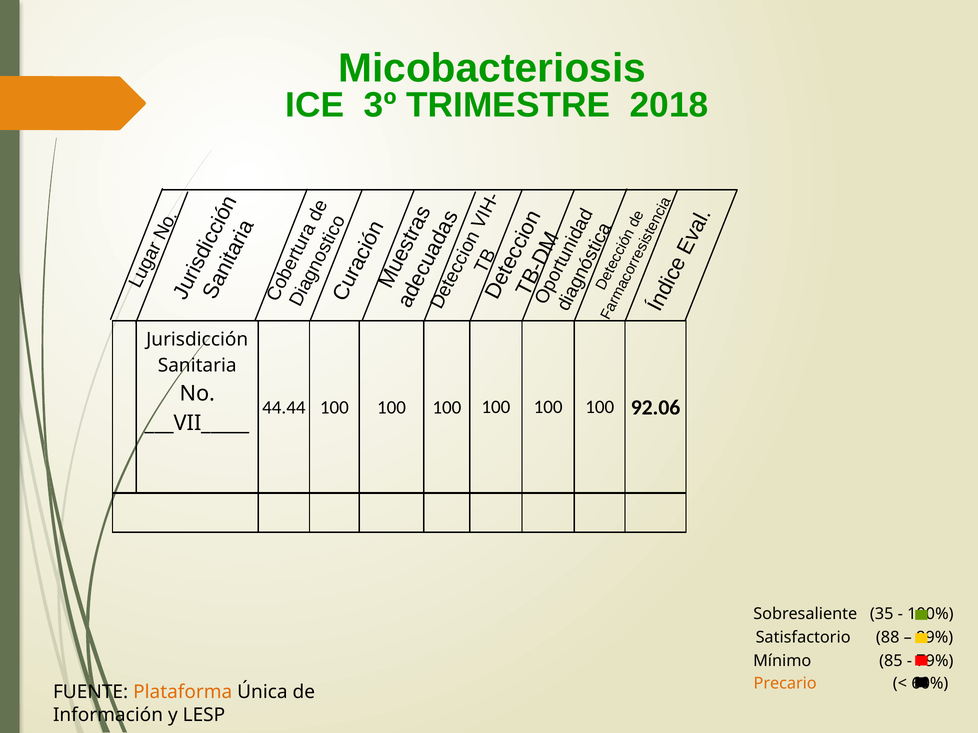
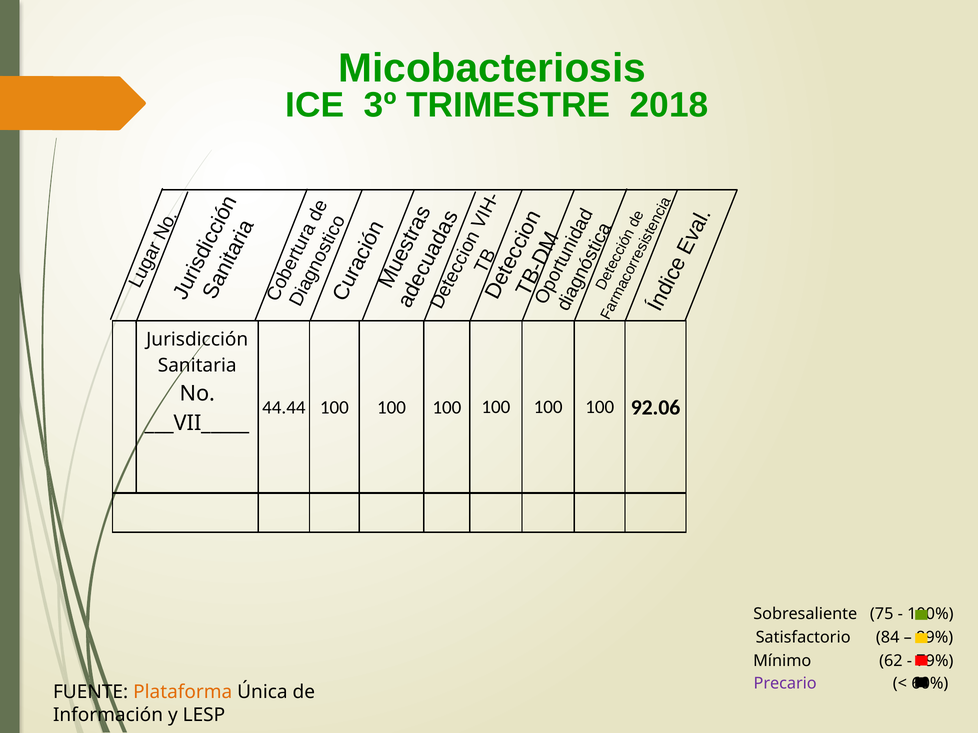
35: 35 -> 75 (882, 614)
88: 88 -> 84 (888, 638)
85: 85 -> 62 (891, 661)
Precario colour: orange -> purple (785, 684)
